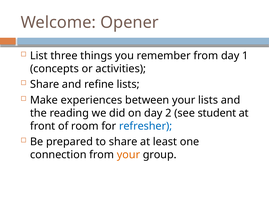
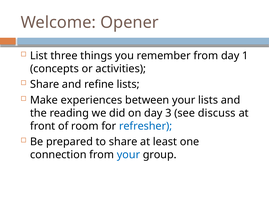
2: 2 -> 3 (168, 113)
student: student -> discuss (217, 113)
your colour: orange -> blue (128, 155)
